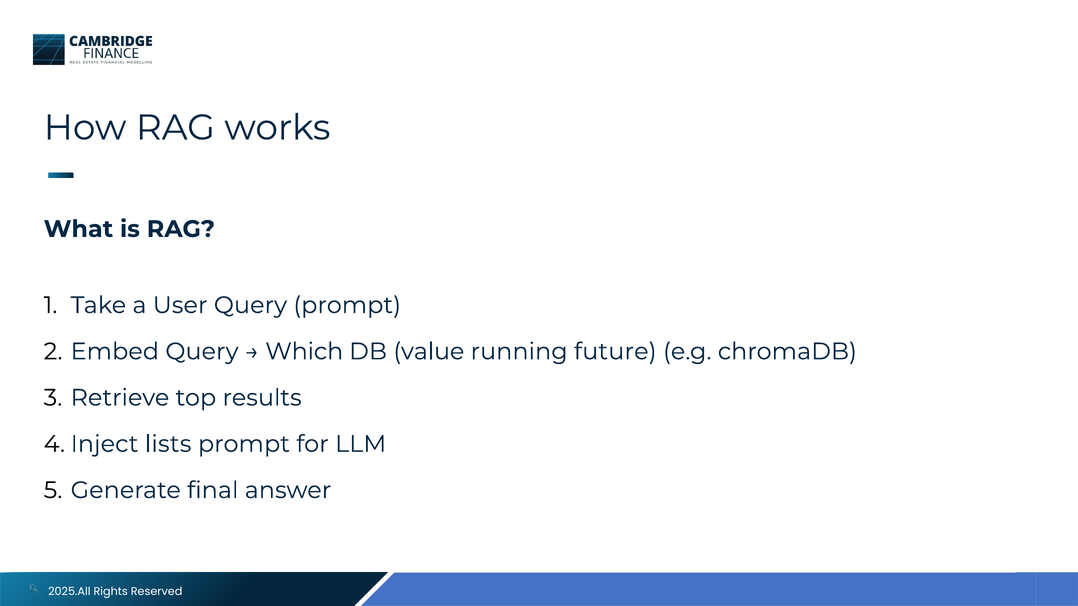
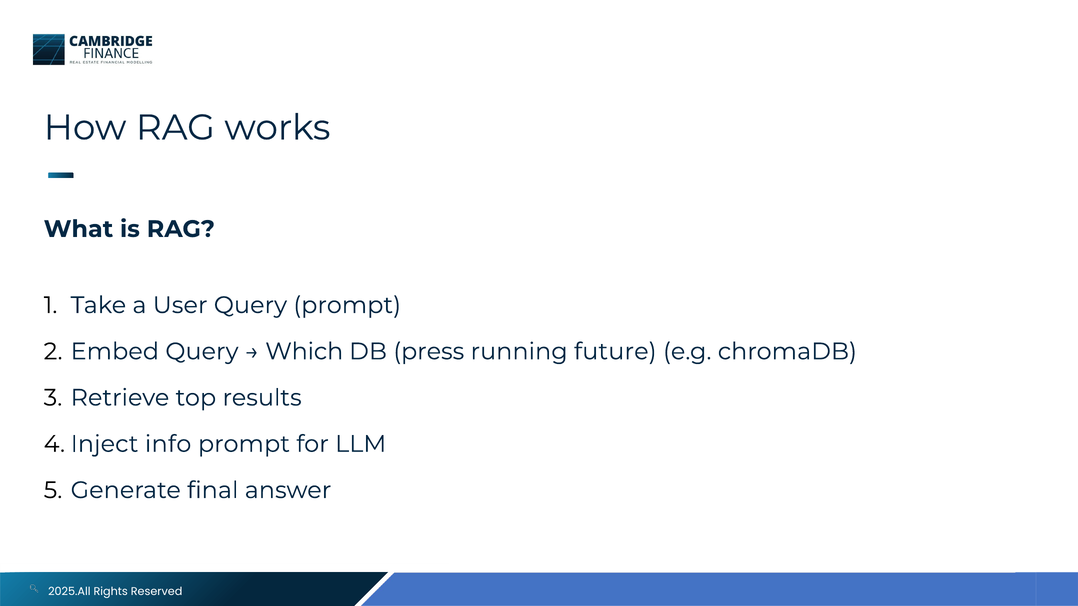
value: value -> press (429, 352)
lists: lists -> info (168, 444)
